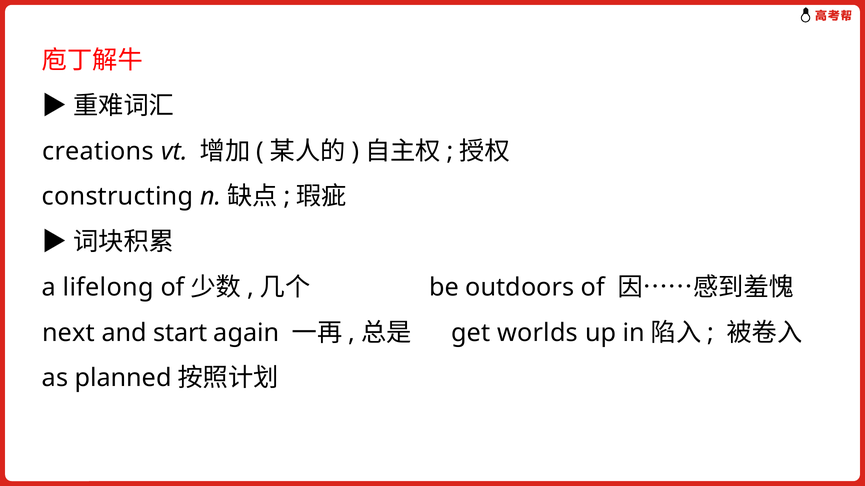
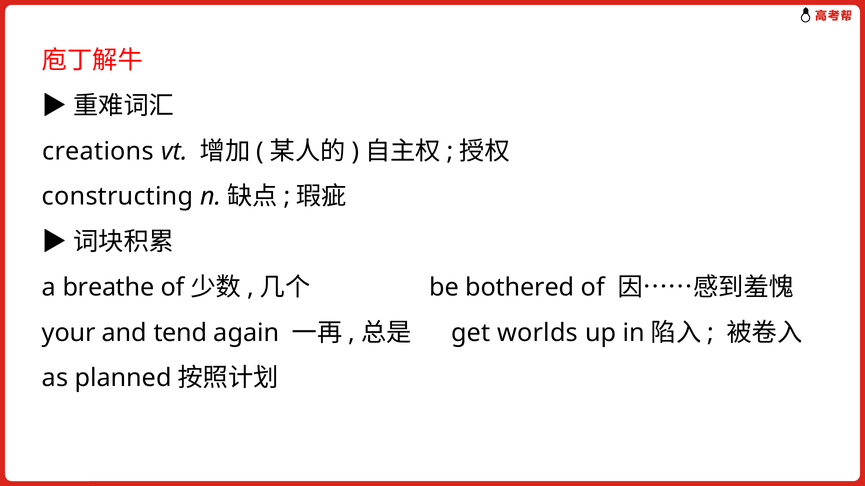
lifelong: lifelong -> breathe (108, 288)
outdoors: outdoors -> bothered (520, 288)
next: next -> your (69, 333)
start: start -> tend (180, 333)
